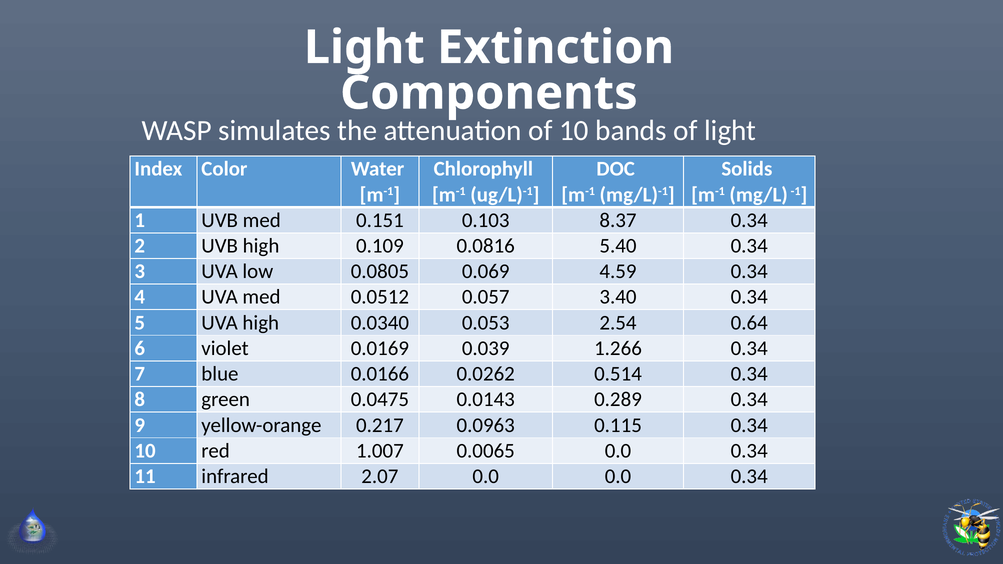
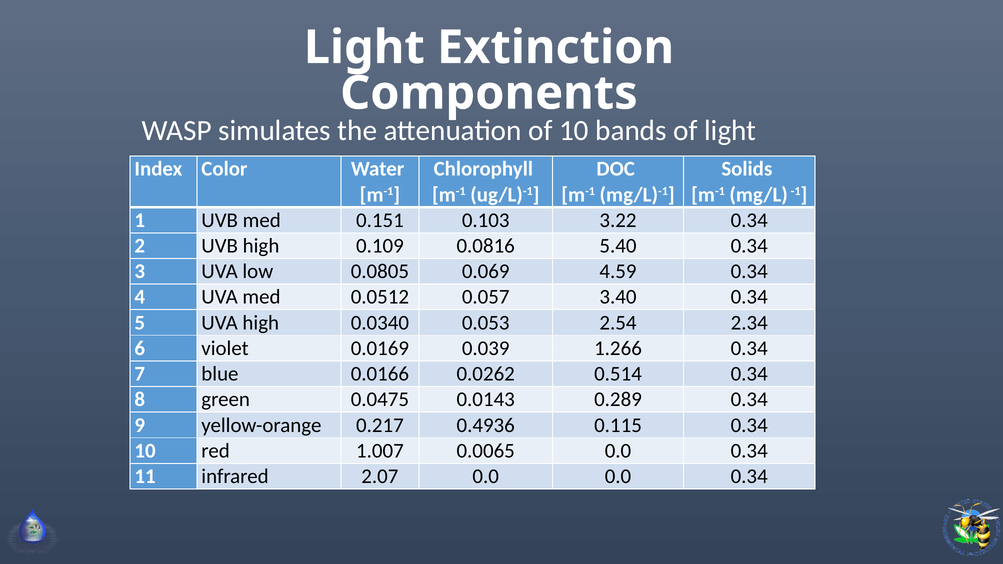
8.37: 8.37 -> 3.22 (618, 220)
0.64: 0.64 -> 2.34 (749, 323)
0.0963: 0.0963 -> 0.4936 (486, 425)
